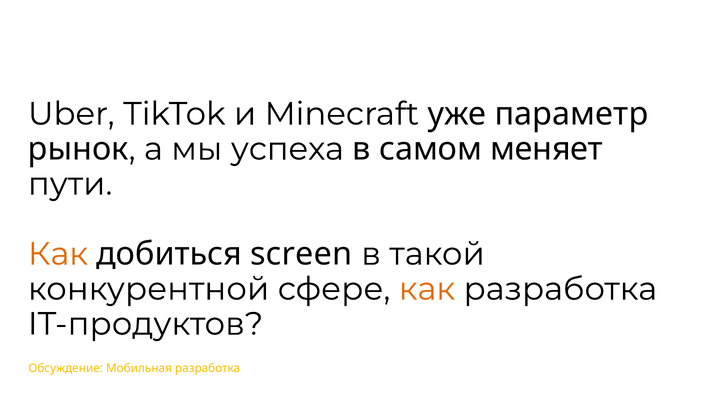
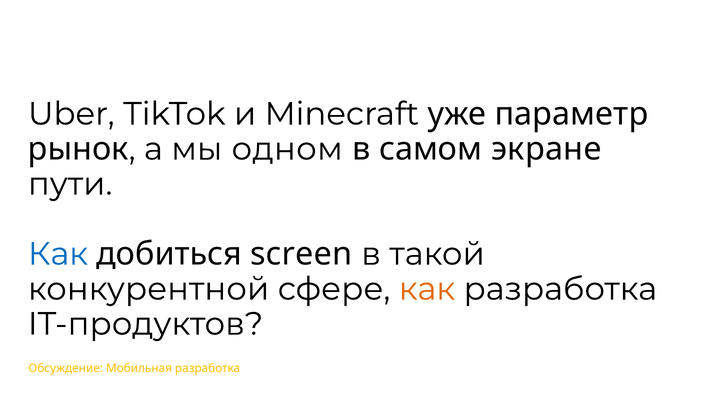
успеха: успеха -> одном (287, 149)
меняет: меняет -> экране (546, 149)
Как colour: orange -> blue (58, 254)
